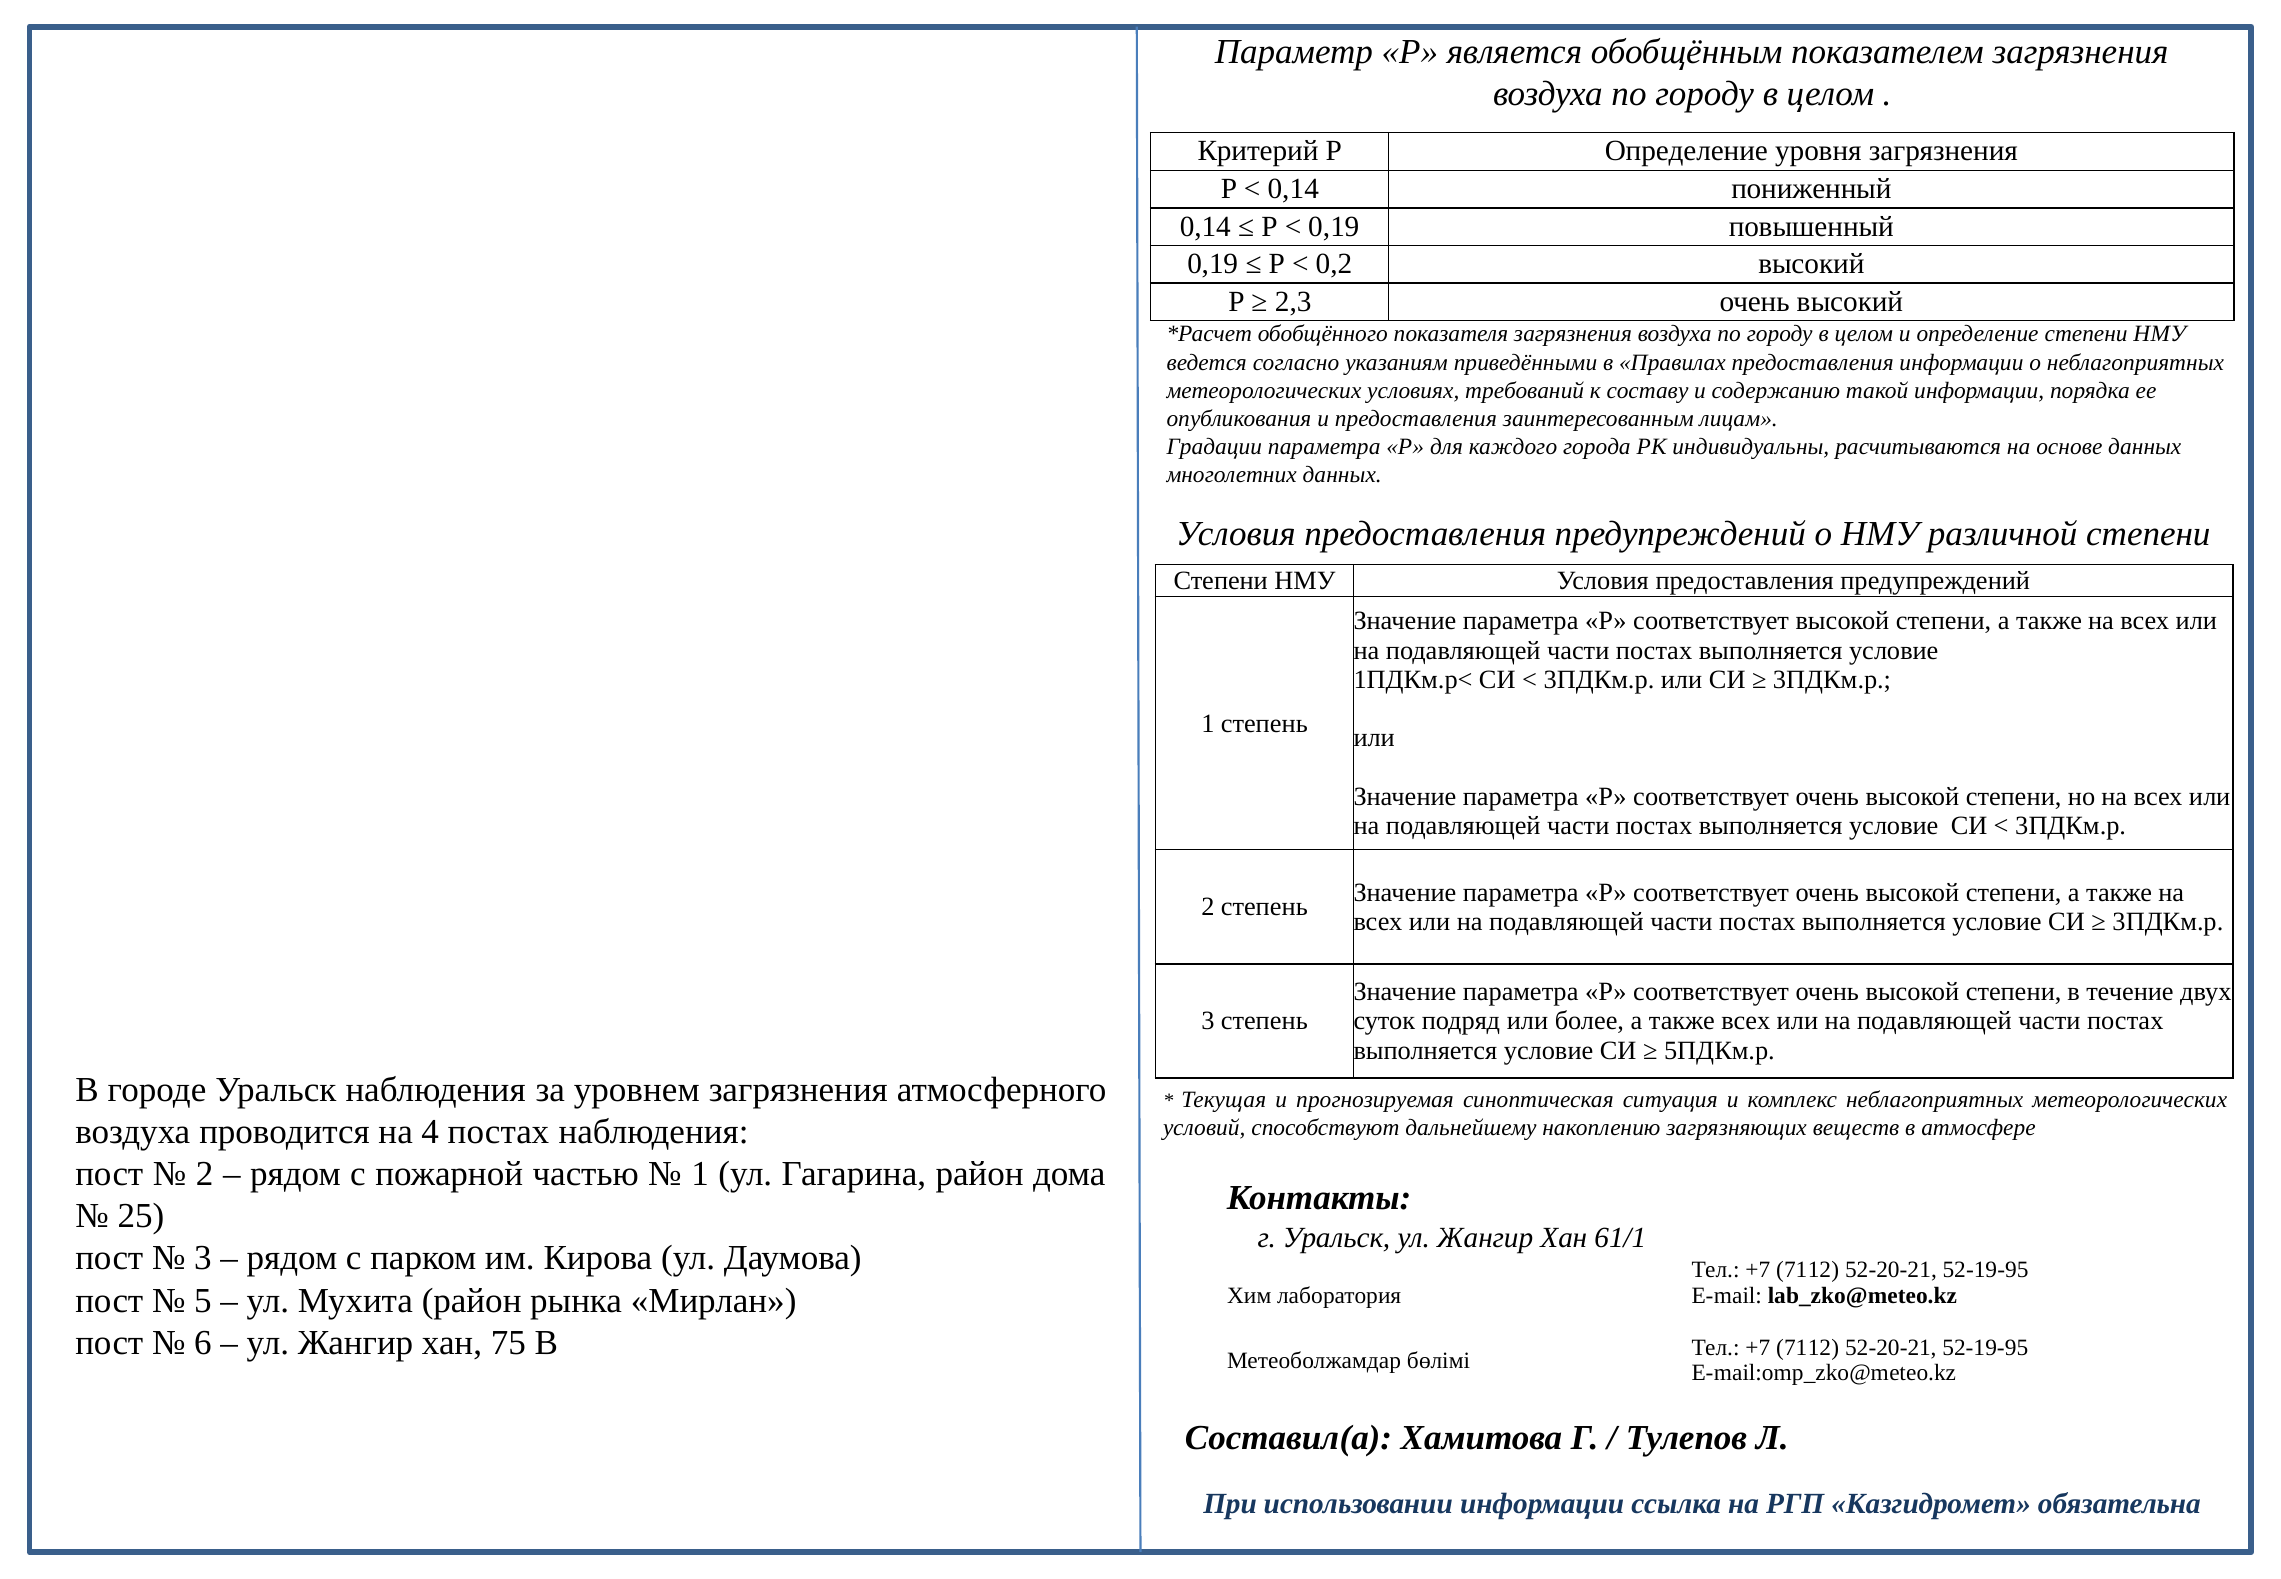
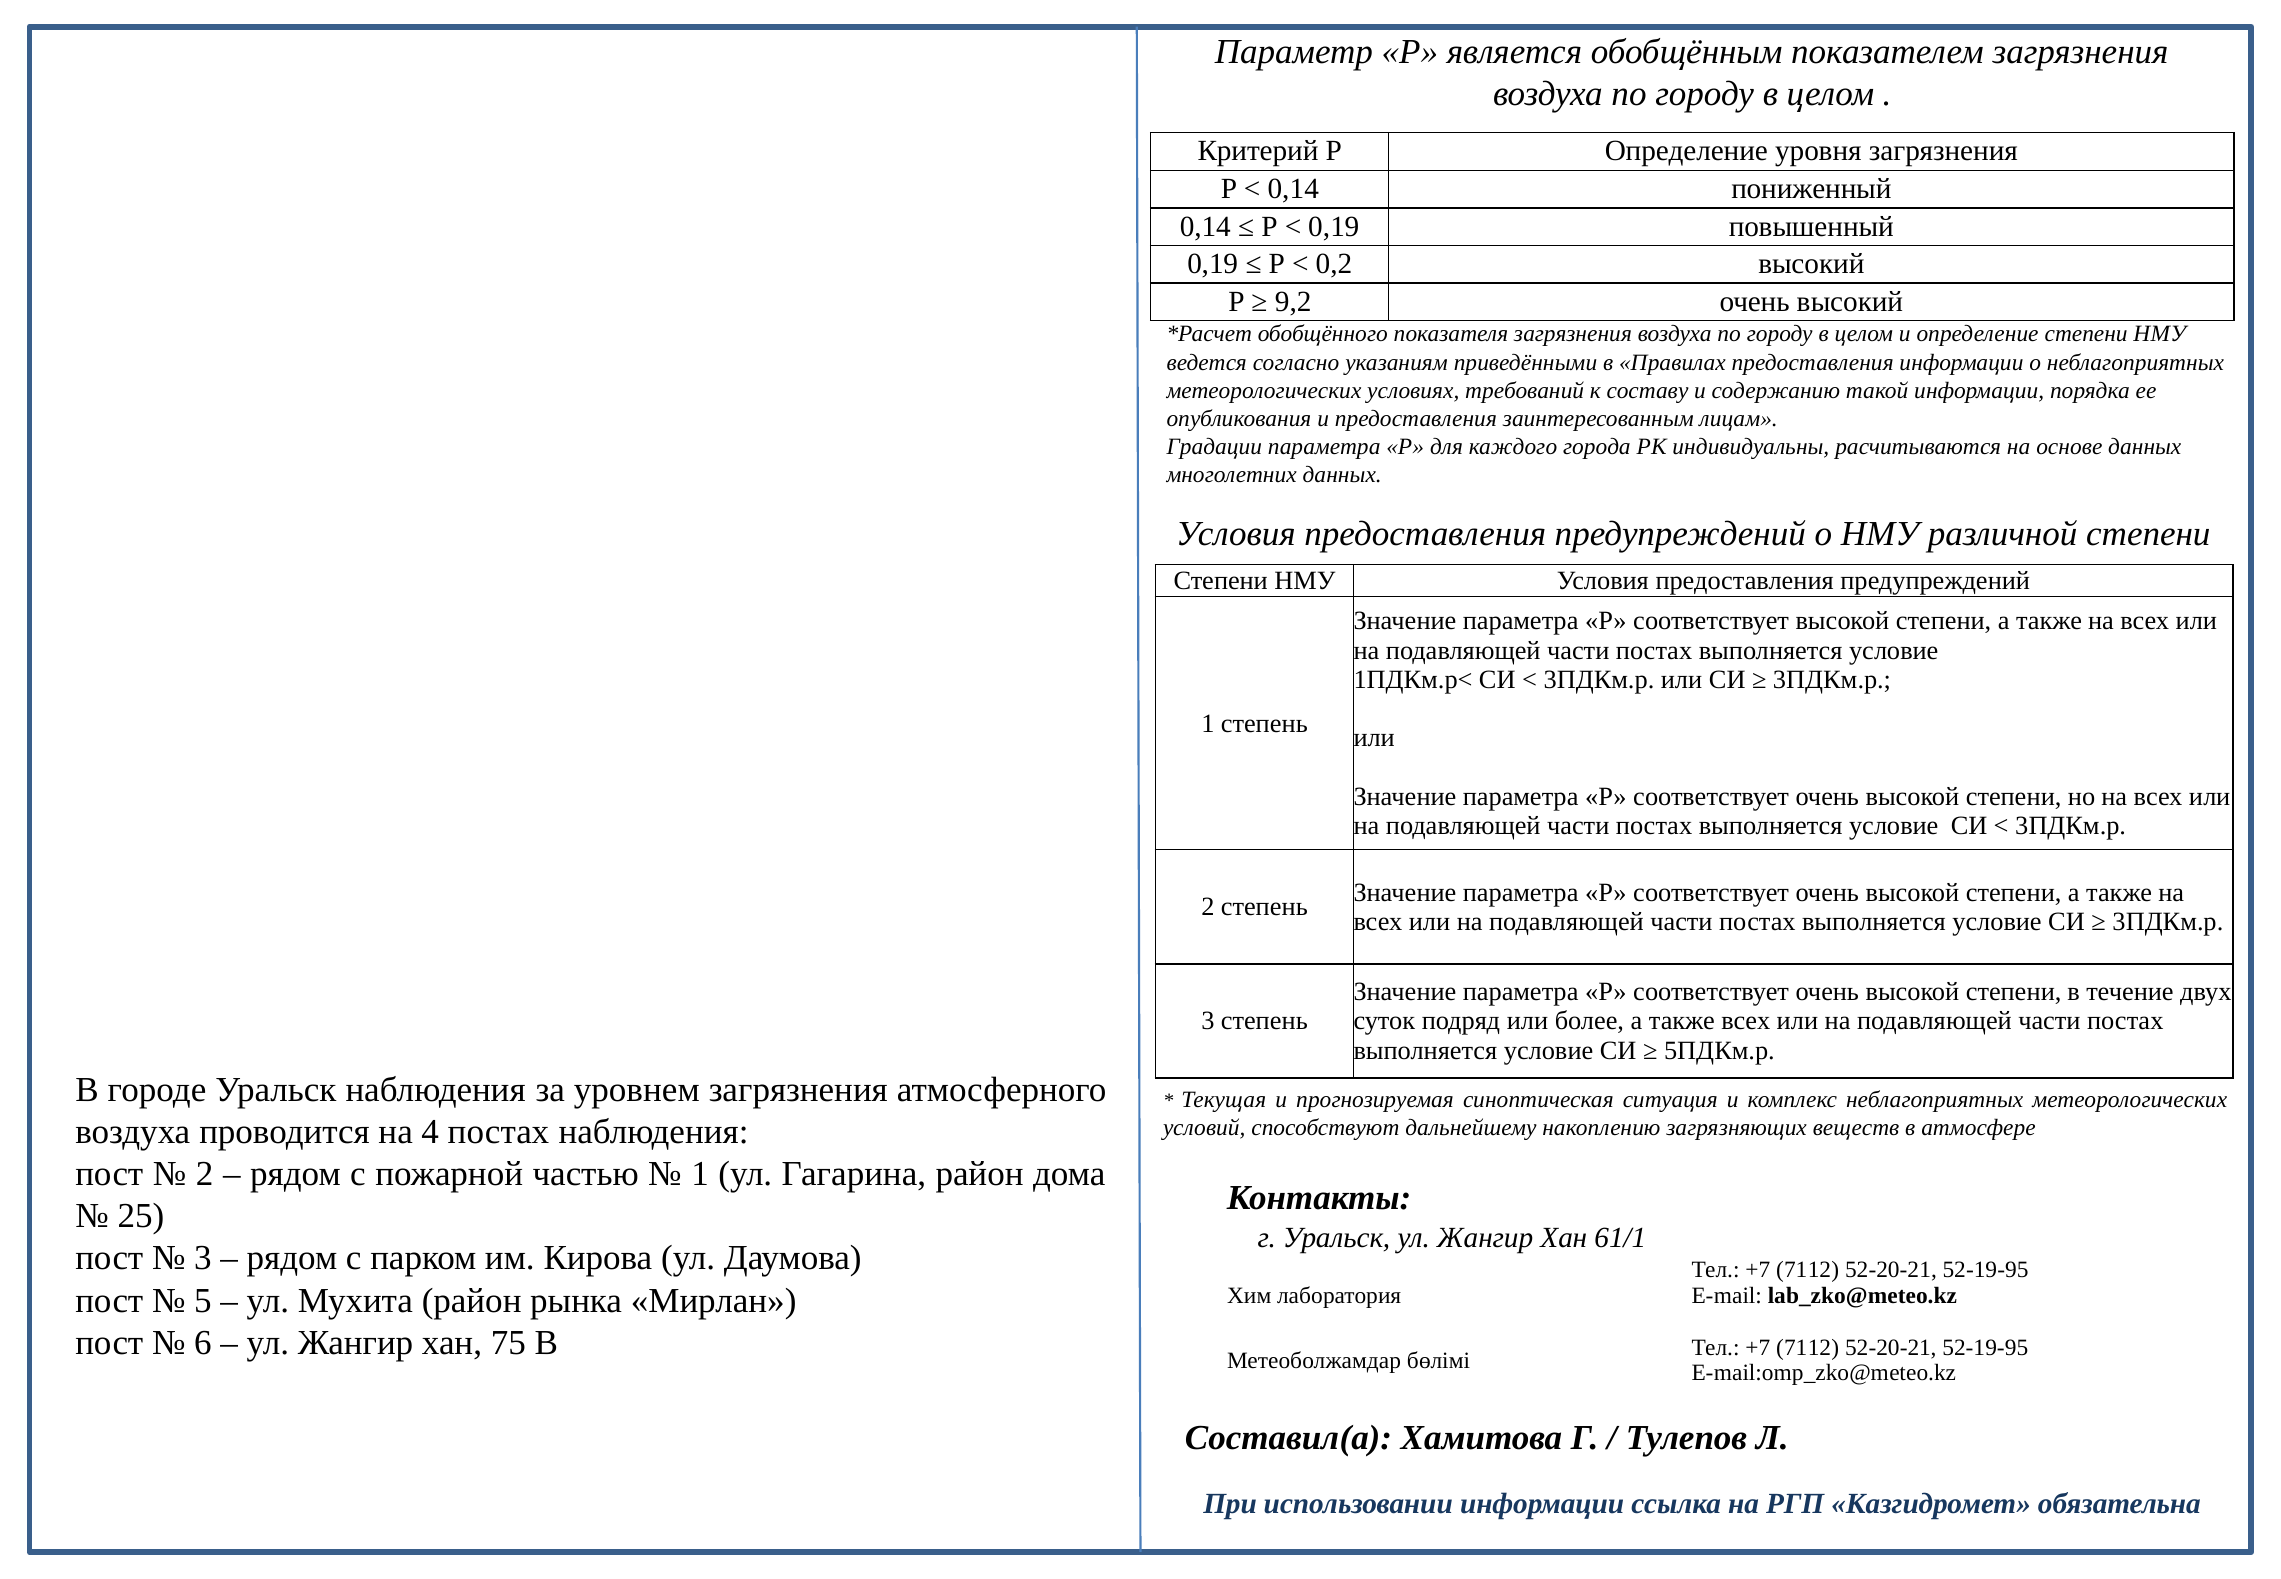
2,3: 2,3 -> 9,2 (1293, 302)
